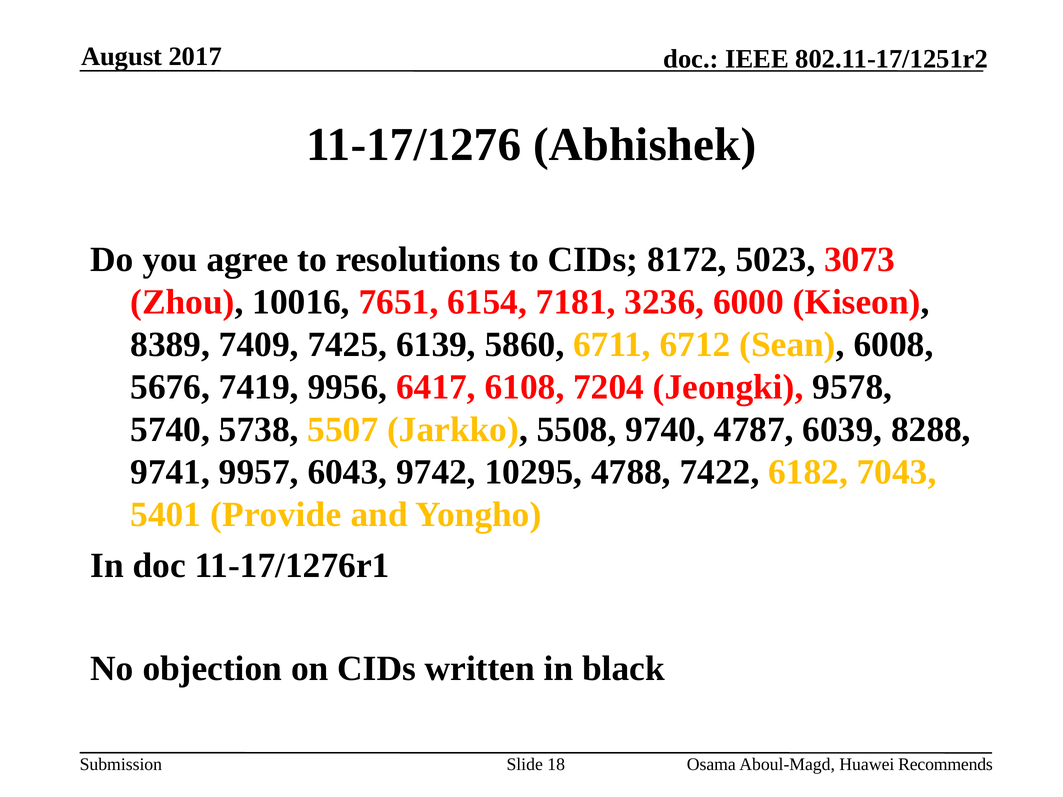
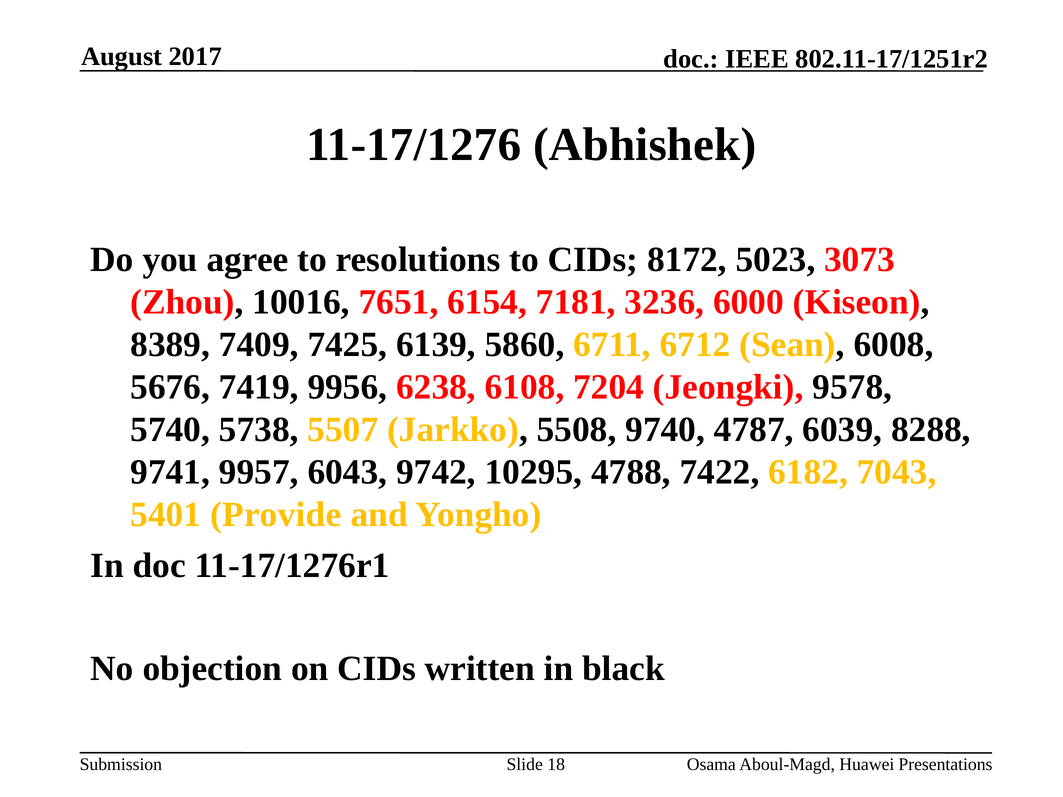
6417: 6417 -> 6238 (436, 387)
Recommends: Recommends -> Presentations (945, 765)
